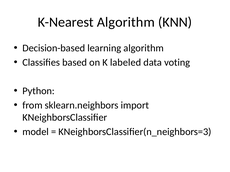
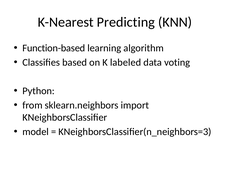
K-Nearest Algorithm: Algorithm -> Predicting (126, 22)
Decision-based: Decision-based -> Function-based (54, 48)
